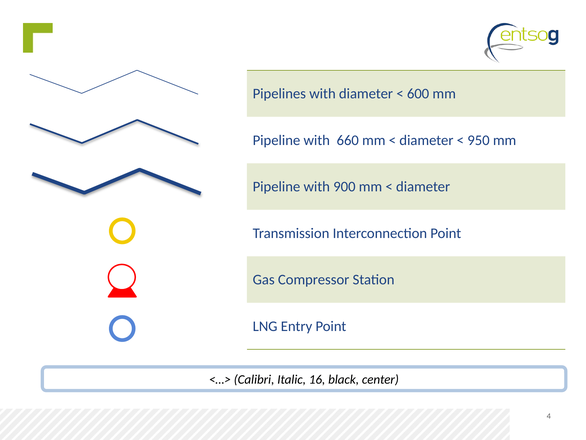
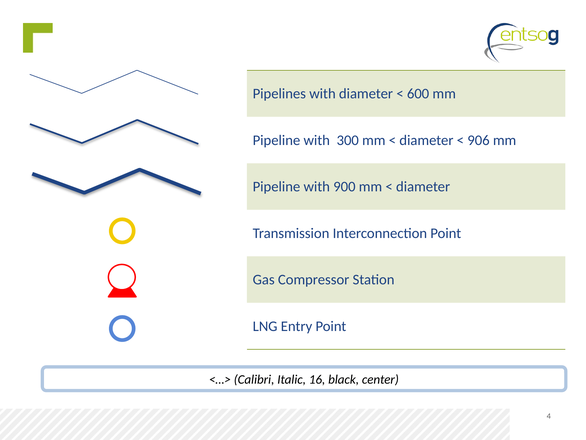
660: 660 -> 300 (348, 140)
950: 950 -> 906 (479, 140)
